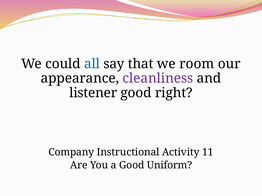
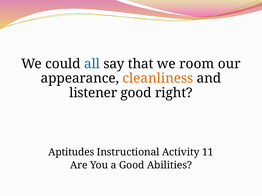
cleanliness colour: purple -> orange (158, 78)
Company: Company -> Aptitudes (71, 153)
Uniform: Uniform -> Abilities (169, 166)
